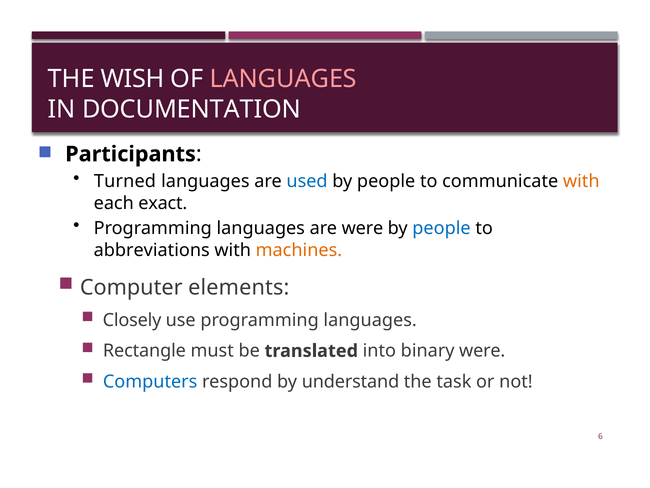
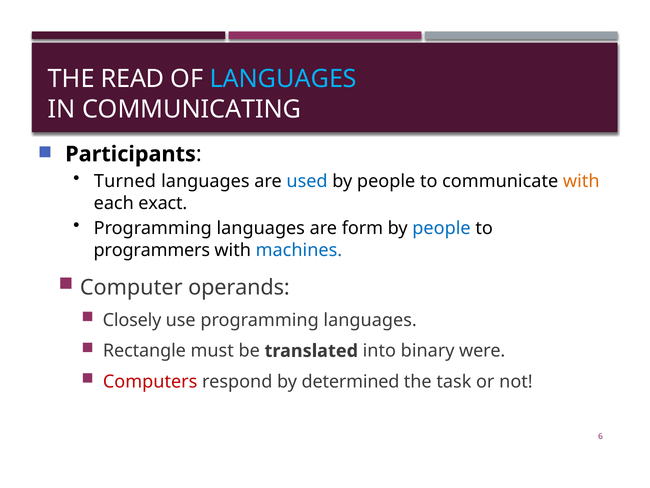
WISH: WISH -> READ (133, 79)
LANGUAGES colour: pink -> light blue (283, 79)
DOCUMENTATION: DOCUMENTATION -> COMMUNICATING (192, 109)
are were: were -> form (362, 228)
abbreviations: abbreviations -> programmers (152, 250)
machines colour: orange -> blue (299, 250)
elements: elements -> operands (239, 287)
Computers colour: blue -> red (150, 381)
understand: understand -> determined (351, 381)
